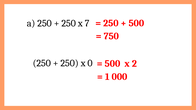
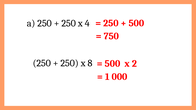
7: 7 -> 4 (87, 23)
0: 0 -> 8 (90, 63)
